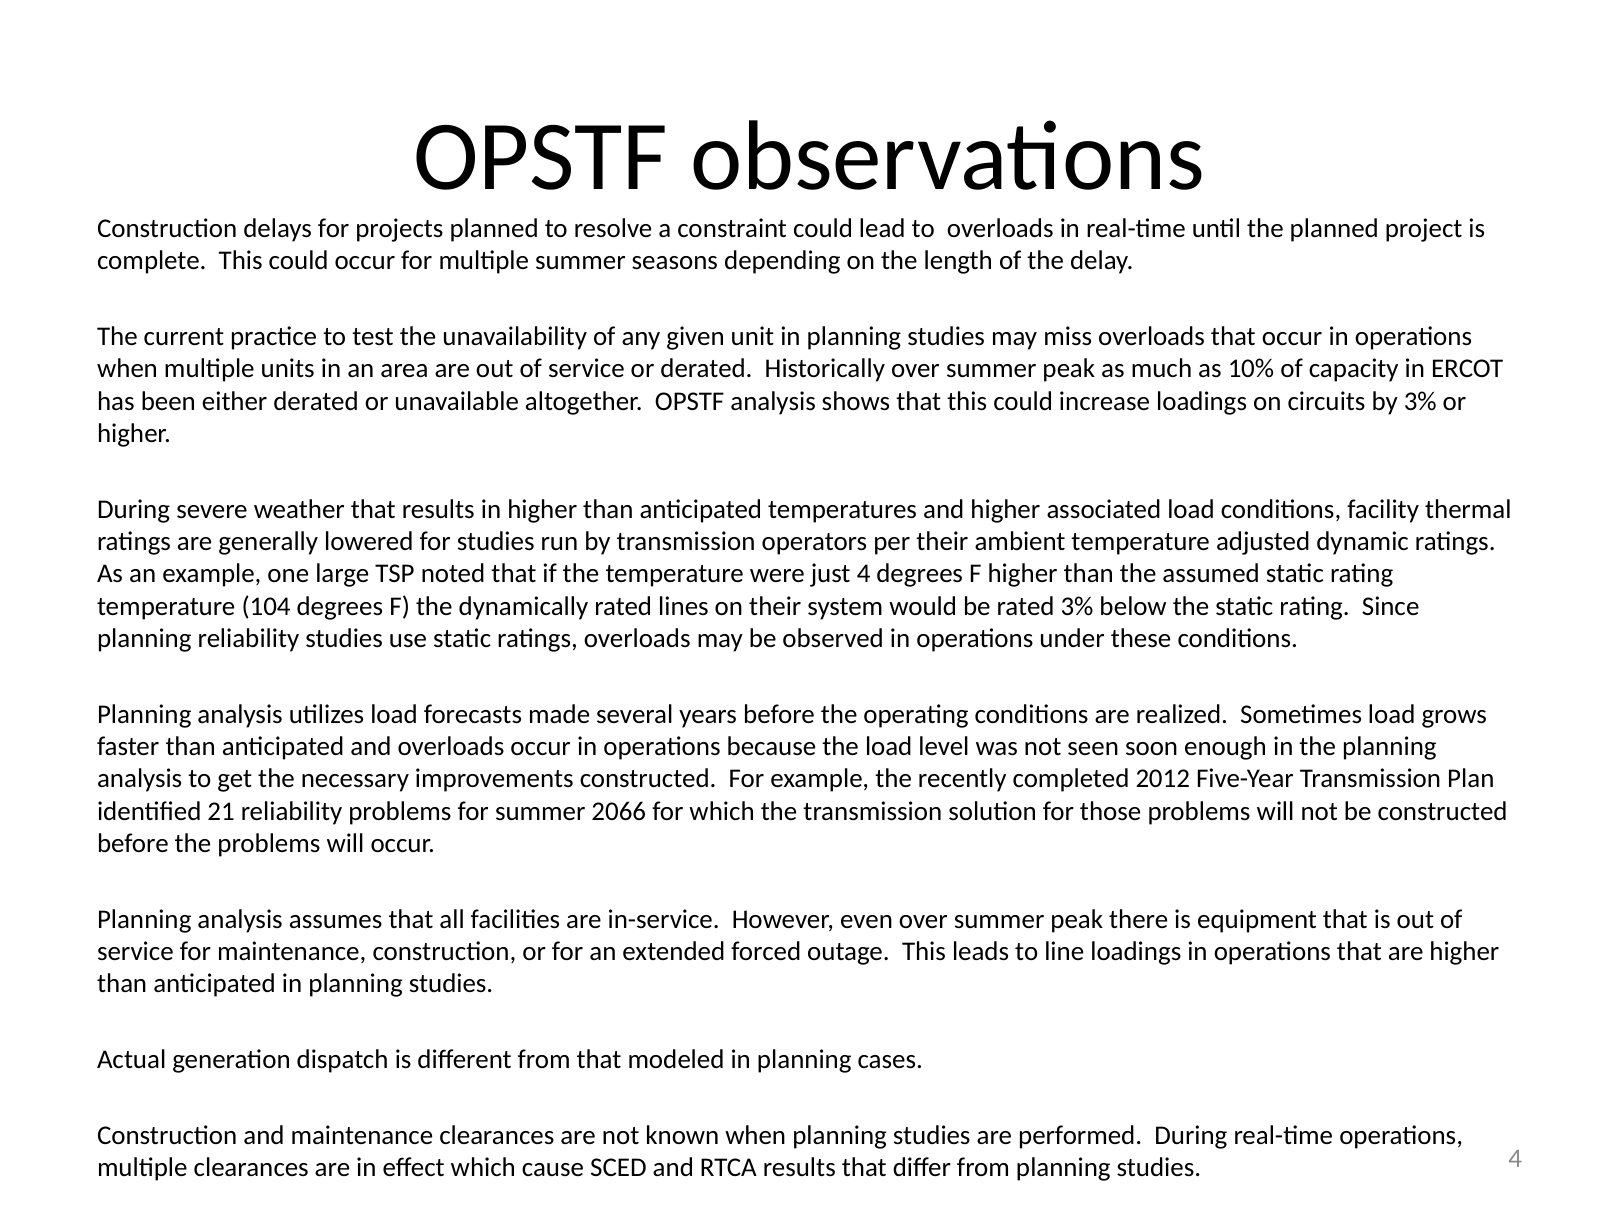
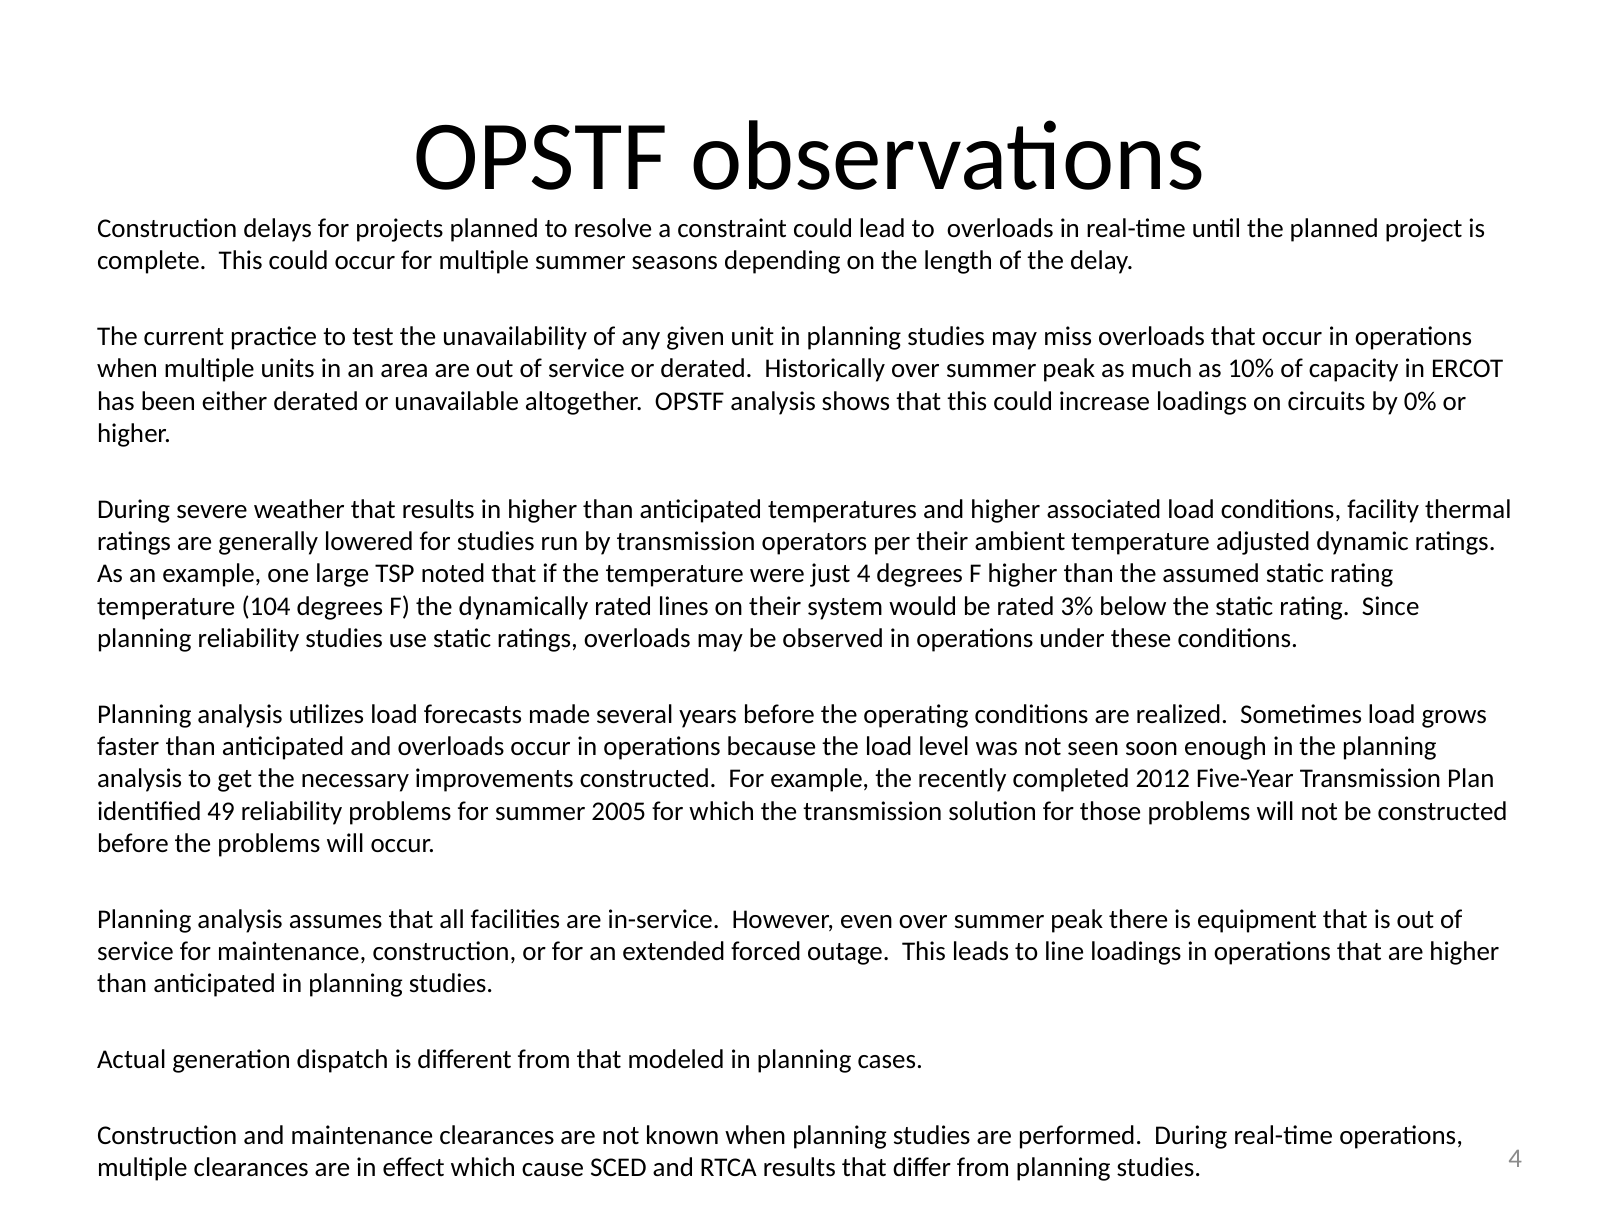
by 3%: 3% -> 0% (1420, 401)
21: 21 -> 49 (221, 812)
2066: 2066 -> 2005 (619, 812)
